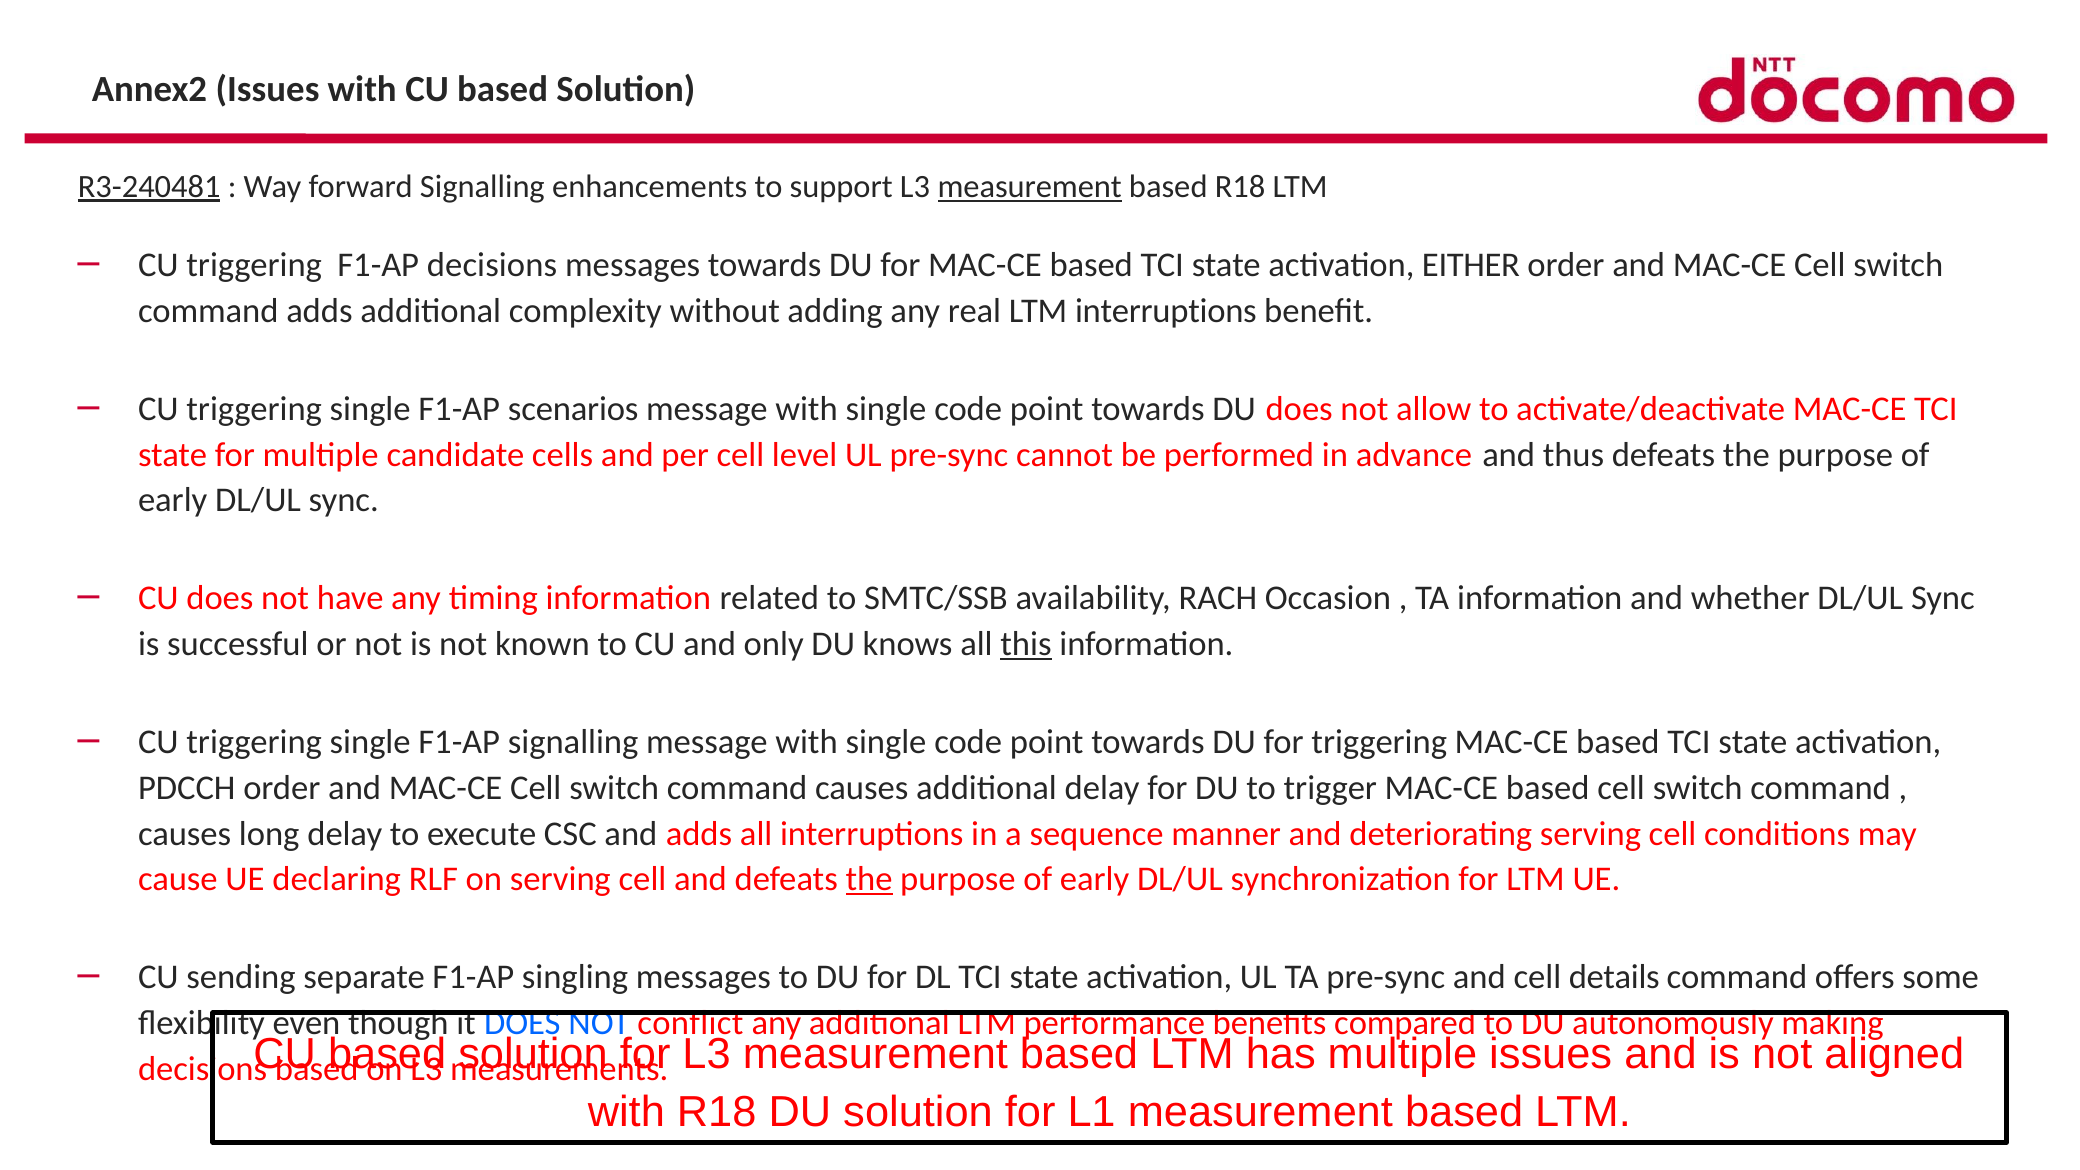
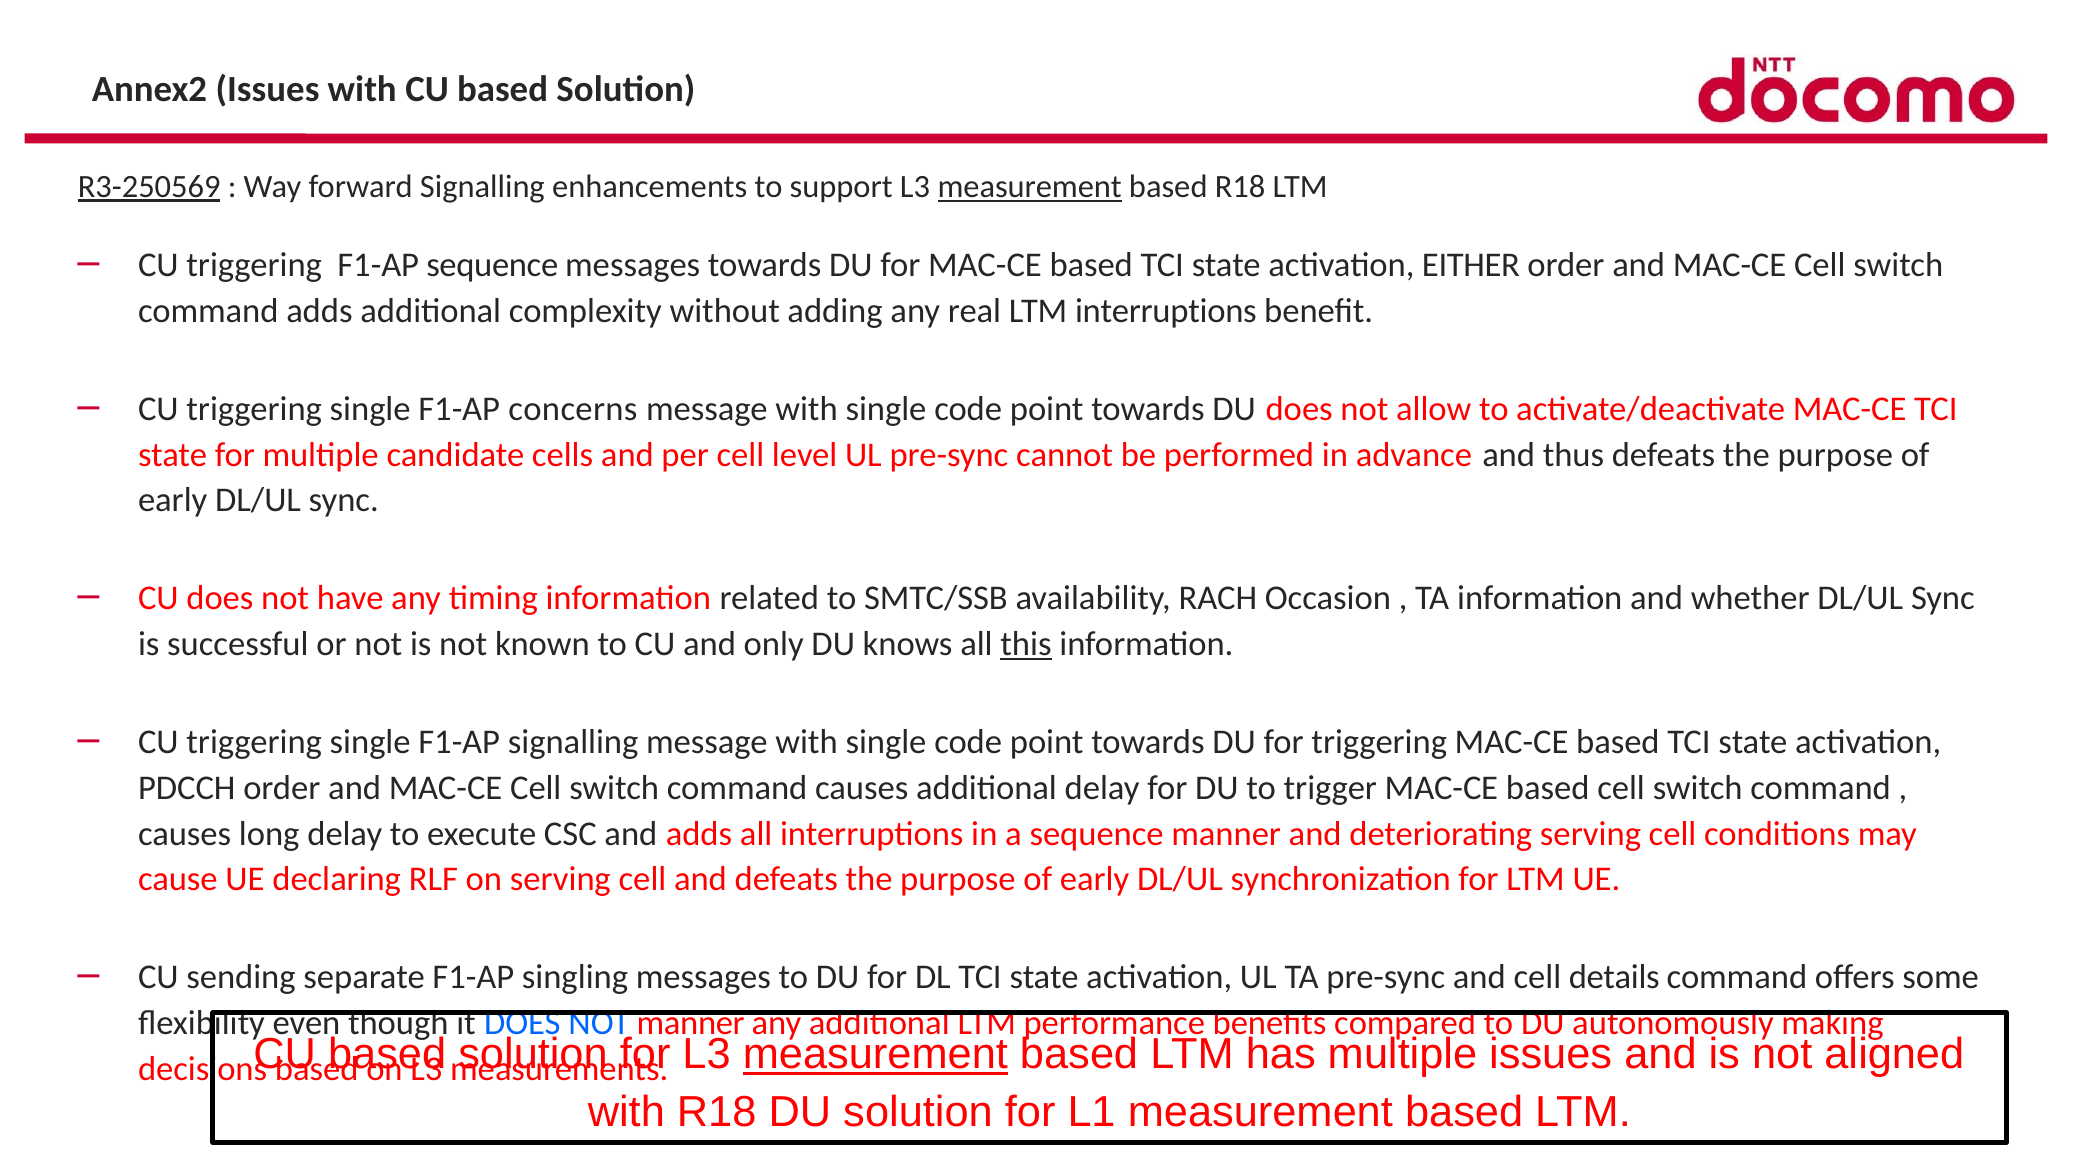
R3-240481: R3-240481 -> R3-250569 (149, 187)
F1-AP decisions: decisions -> sequence (492, 265)
scenarios: scenarios -> concerns (573, 409)
the underline: present -> none (869, 879)
NOT conflict: conflict -> manner (691, 1023)
measurement underline: none -> present (875, 1055)
